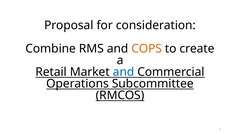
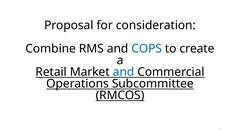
COPS colour: orange -> blue (147, 48)
